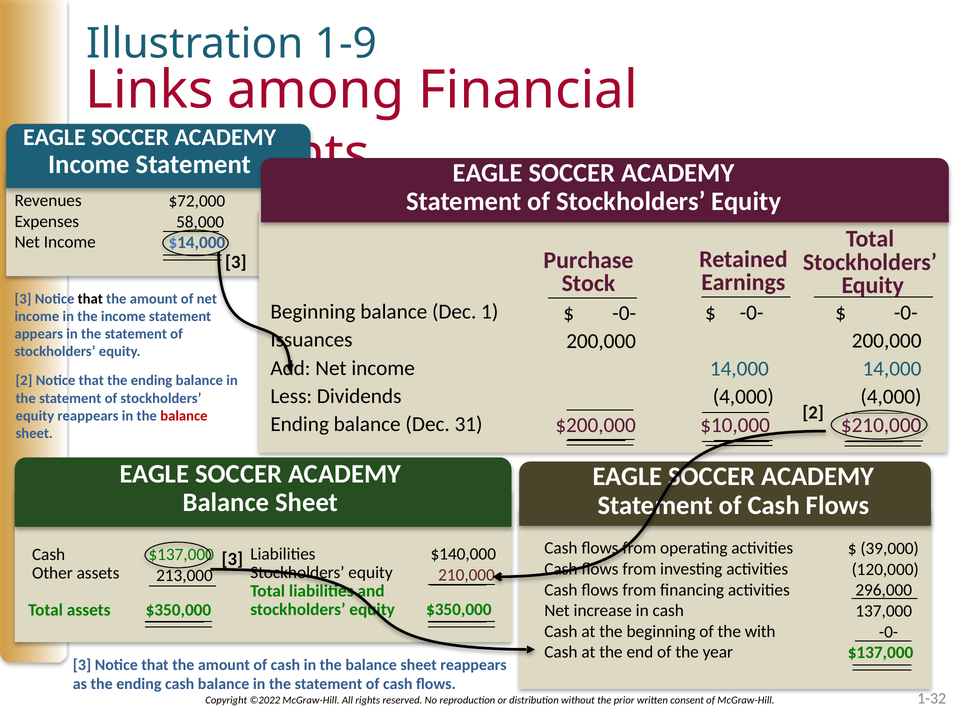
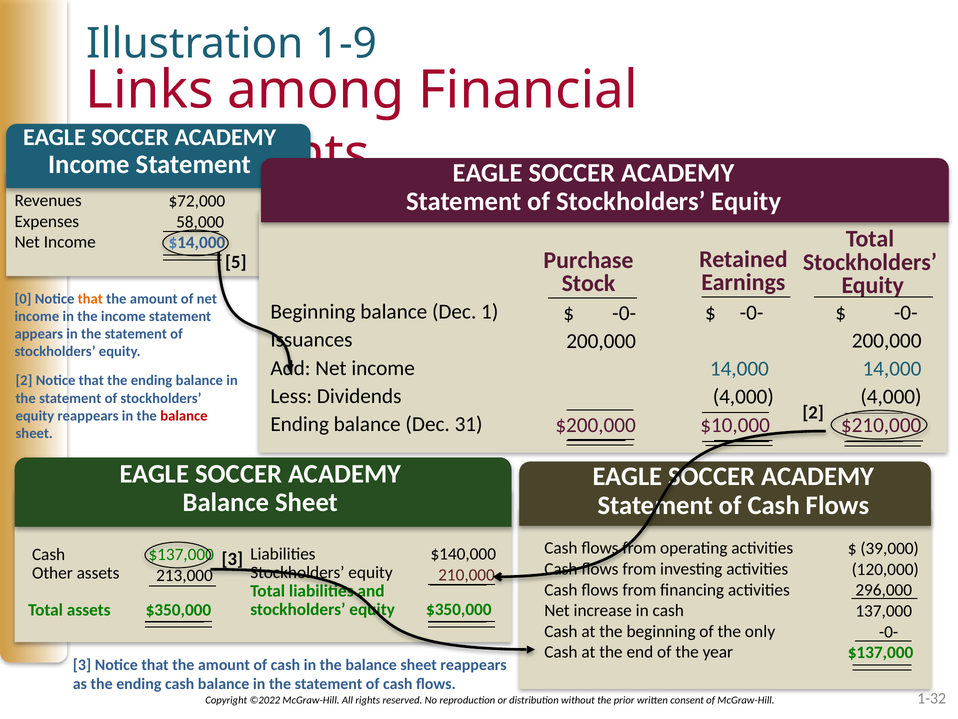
3: 3 -> 5 (236, 262)
3: 3 -> 0 (23, 299)
that colour: black -> orange (90, 299)
with: with -> only (760, 631)
